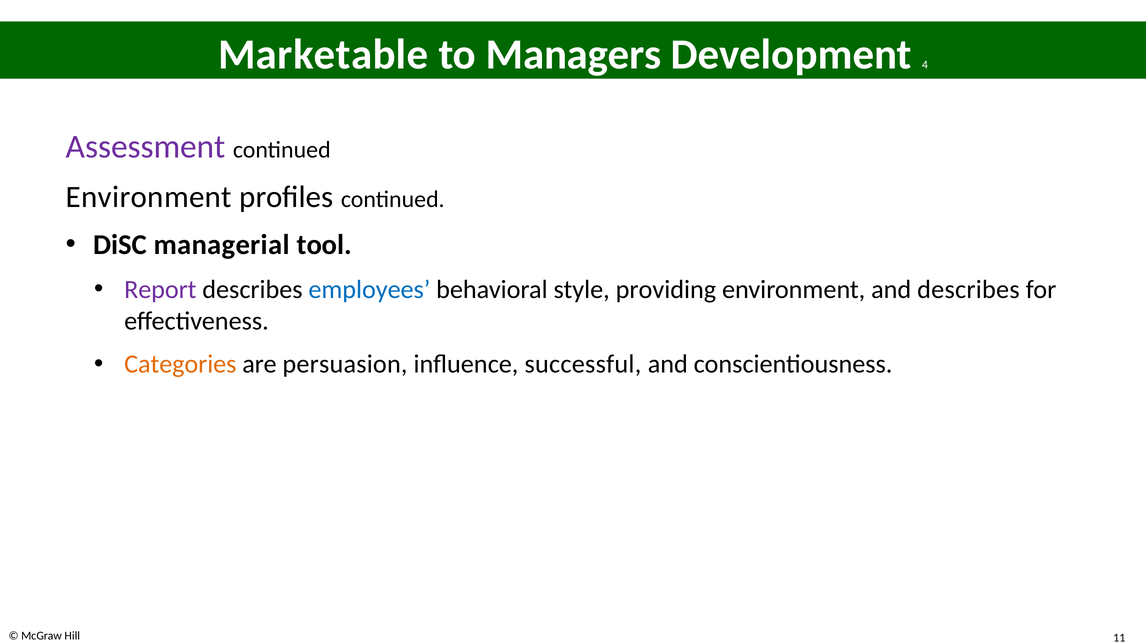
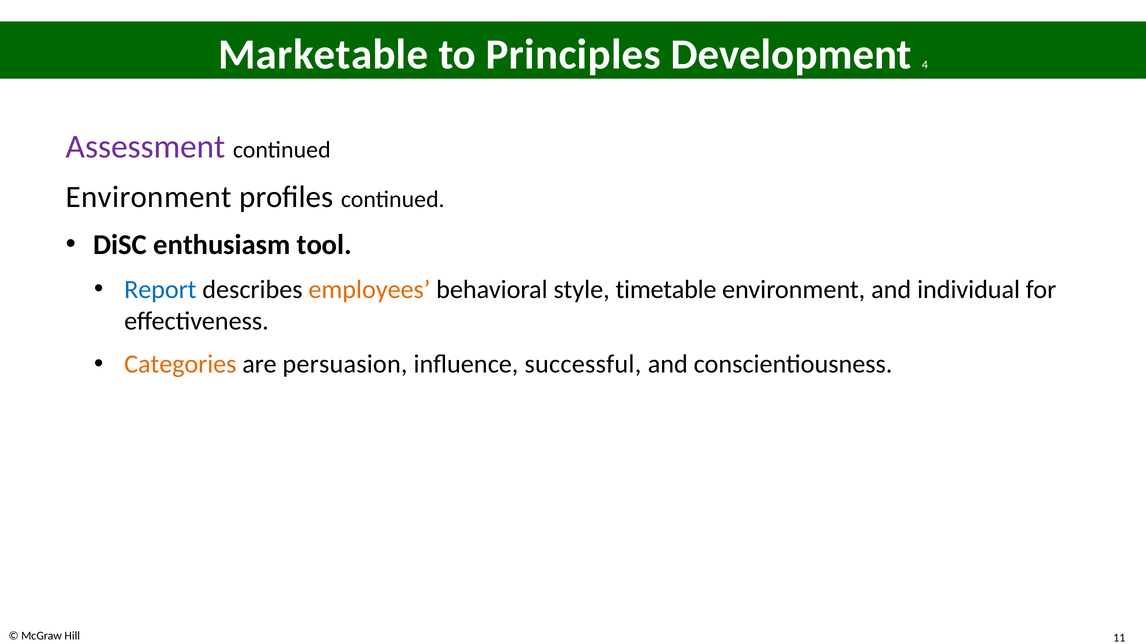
Managers: Managers -> Principles (573, 55)
managerial: managerial -> enthusiasm (222, 245)
Report colour: purple -> blue (160, 290)
employees colour: blue -> orange (369, 290)
providing: providing -> timetable (666, 290)
and describes: describes -> individual (969, 290)
